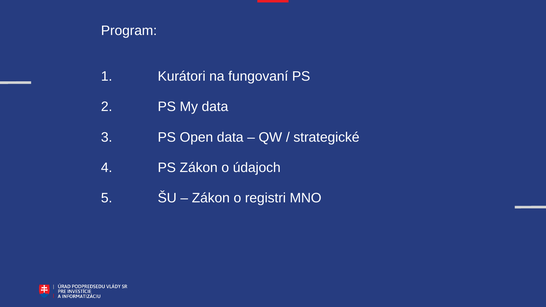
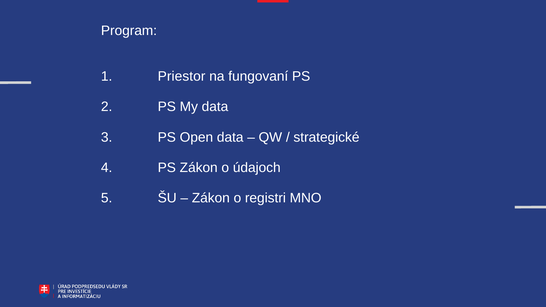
Kurátori: Kurátori -> Priestor (182, 76)
